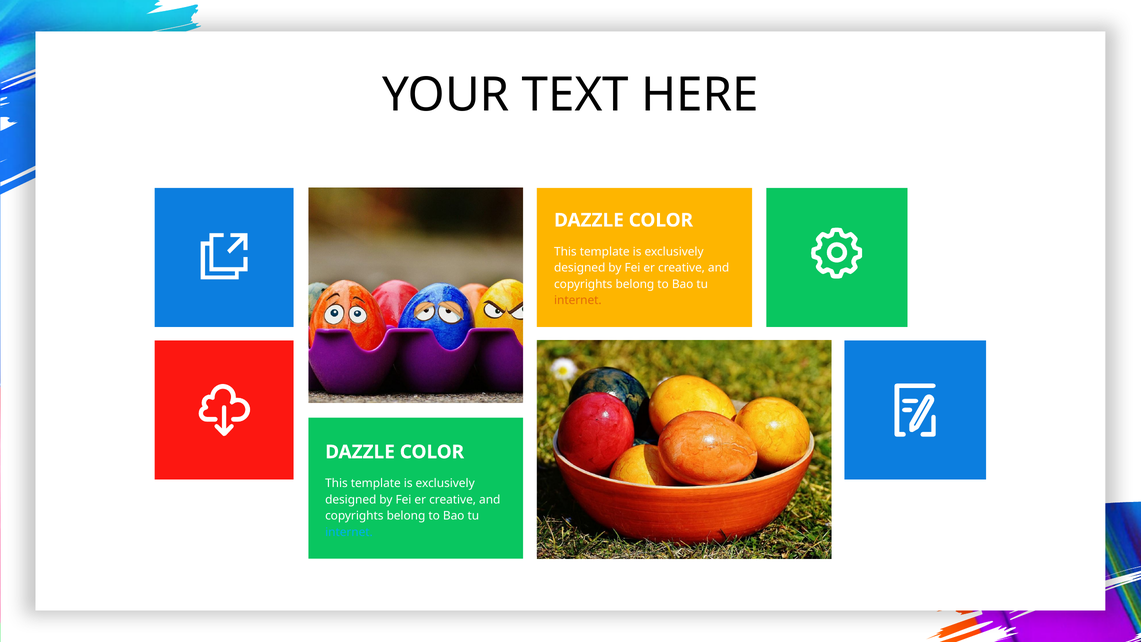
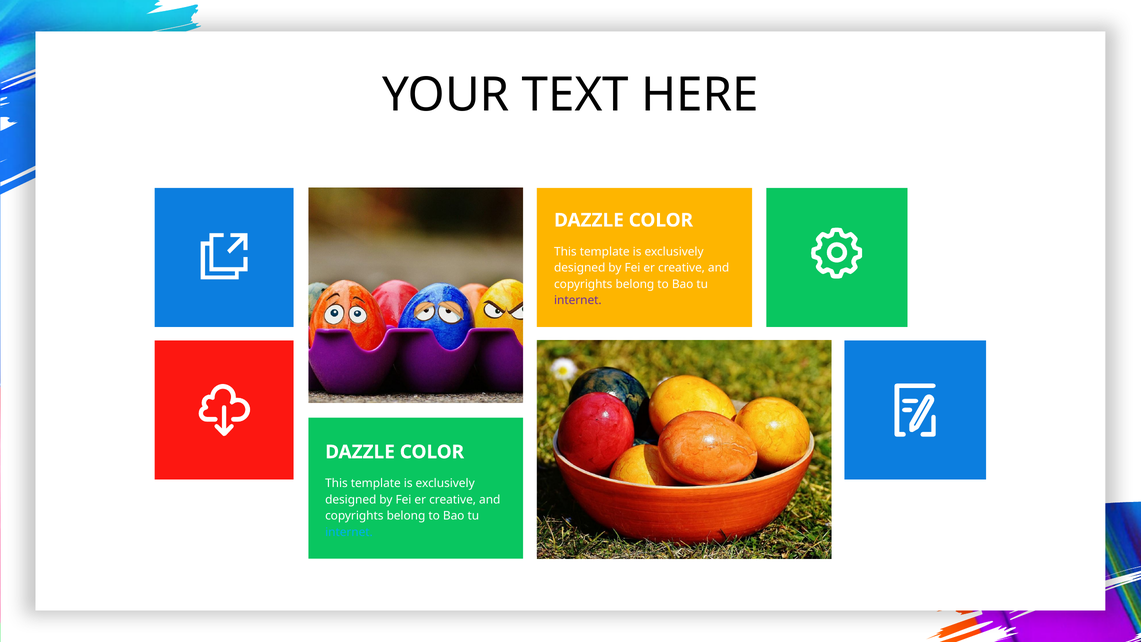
internet colour: orange -> purple (578, 300)
